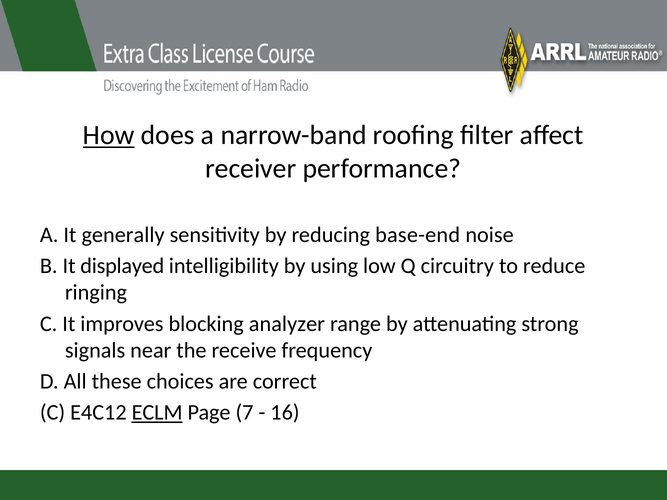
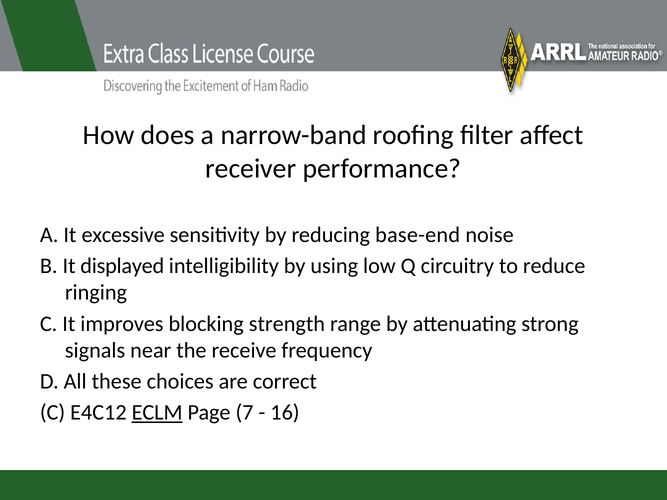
How underline: present -> none (109, 135)
generally: generally -> excessive (123, 235)
analyzer: analyzer -> strength (287, 324)
